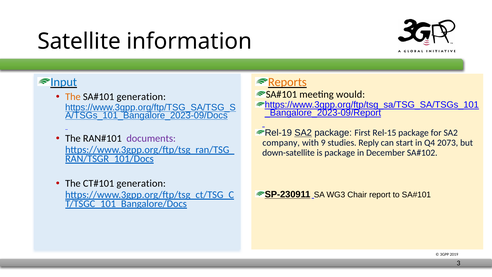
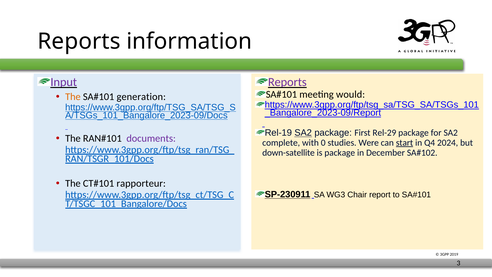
Satellite: Satellite -> Reports (79, 41)
Input colour: blue -> purple (64, 82)
Reports colour: orange -> purple (287, 82)
Rel-15: Rel-15 -> Rel-29 (384, 133)
company: company -> complete (281, 143)
9: 9 -> 0 (323, 143)
Reply: Reply -> Were (369, 143)
start underline: none -> present (405, 143)
2073: 2073 -> 2024 (448, 143)
generation: generation -> rapporteur (141, 183)
